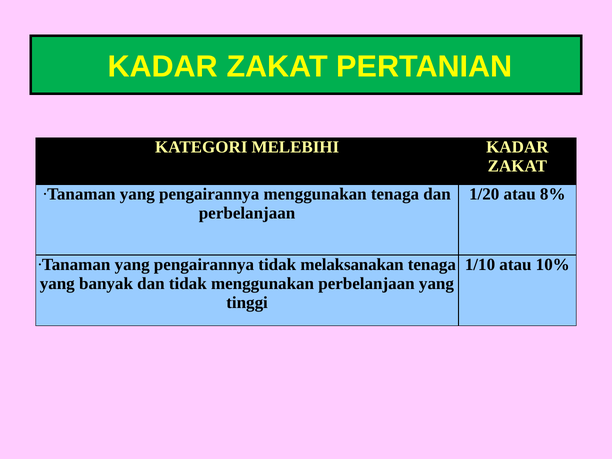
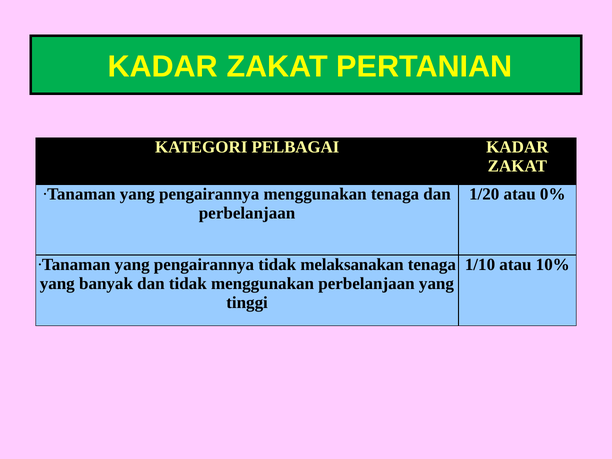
MELEBIHI: MELEBIHI -> PELBAGAI (295, 147)
8%: 8% -> 0% (553, 194)
